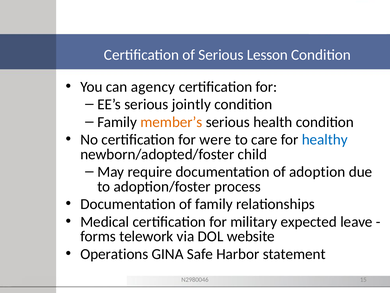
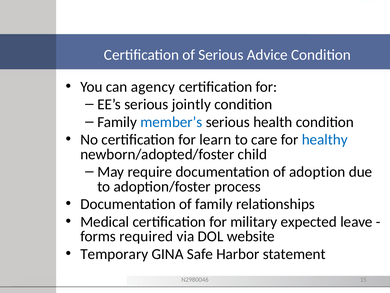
Lesson: Lesson -> Advice (267, 55)
member’s colour: orange -> blue (171, 122)
were: were -> learn (215, 139)
telework: telework -> required (146, 236)
Operations: Operations -> Temporary (114, 254)
